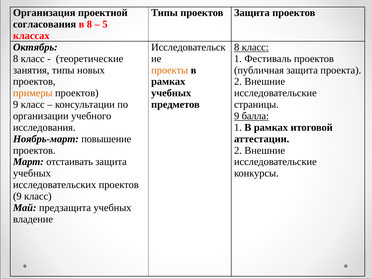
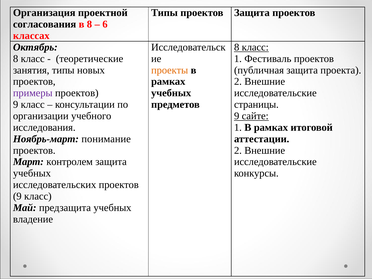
5: 5 -> 6 (105, 24)
примеры colour: orange -> purple (33, 93)
балла: балла -> сайте (255, 116)
повышение: повышение -> понимание (106, 139)
отстаивать: отстаивать -> контролем (70, 162)
